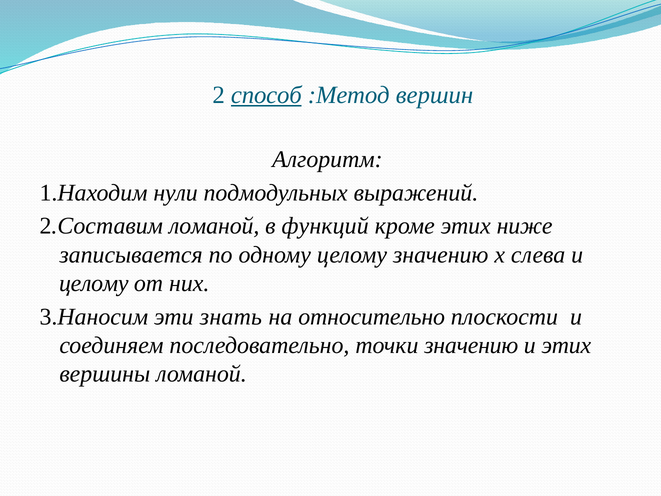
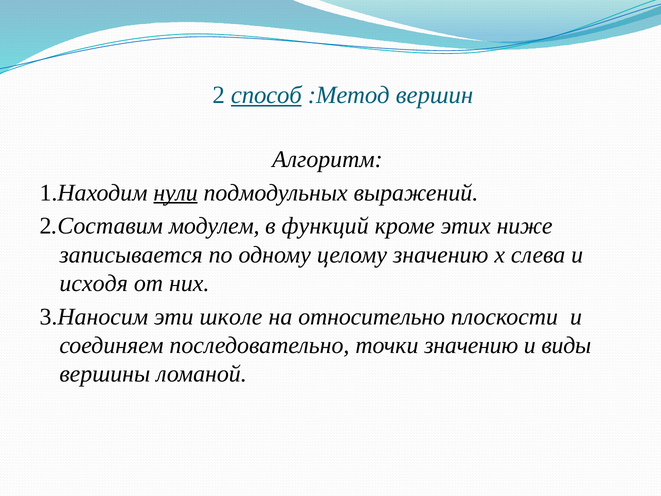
нули underline: none -> present (176, 193)
2.Составим ломаной: ломаной -> модулем (214, 226)
целому: целому -> исходя (94, 283)
знать: знать -> школе (231, 317)
и этих: этих -> виды (566, 345)
